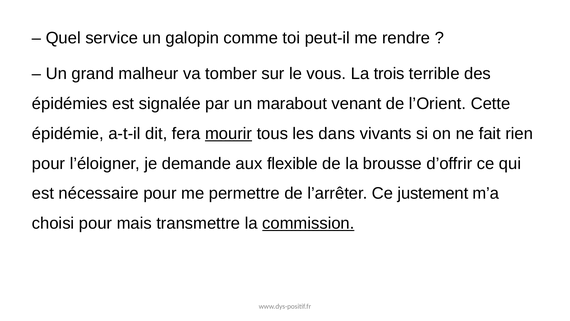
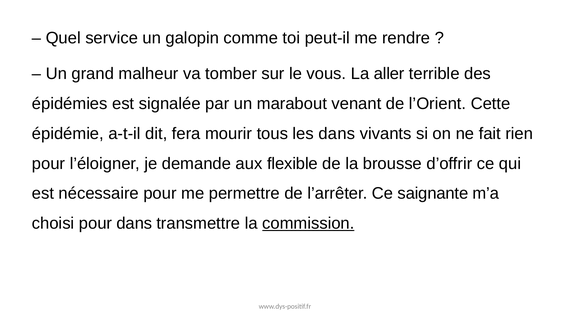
trois: trois -> aller (389, 74)
mourir underline: present -> none (229, 133)
justement: justement -> saignante (433, 193)
pour mais: mais -> dans (134, 223)
